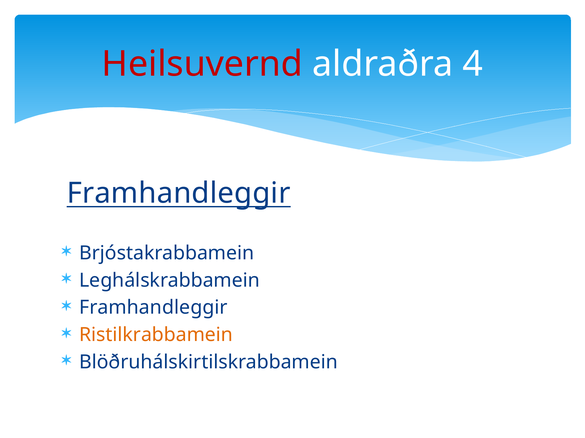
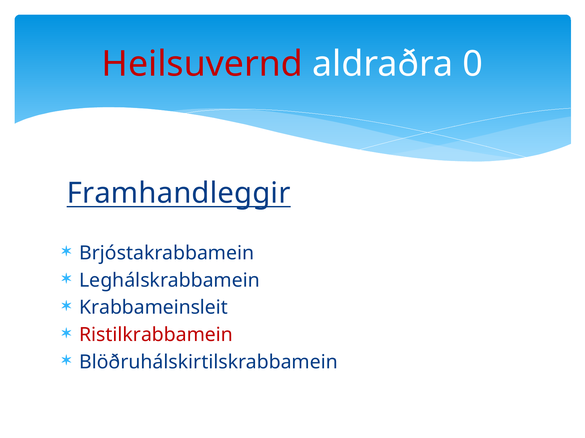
4: 4 -> 0 (473, 64)
Framhandleggir: Framhandleggir -> Krabbameinsleit (154, 308)
Ristilkrabbamein colour: orange -> red (156, 335)
